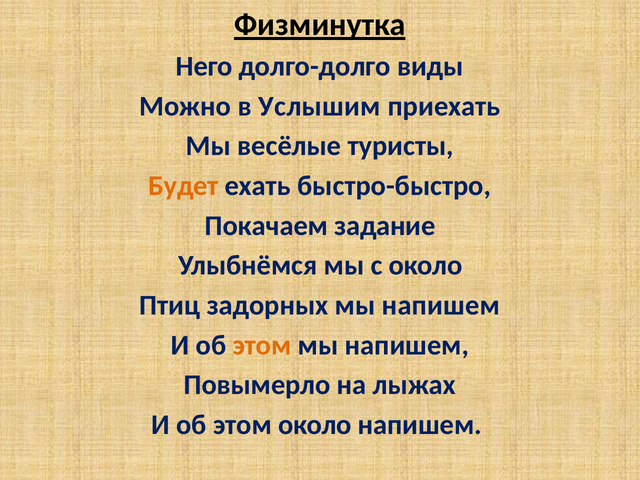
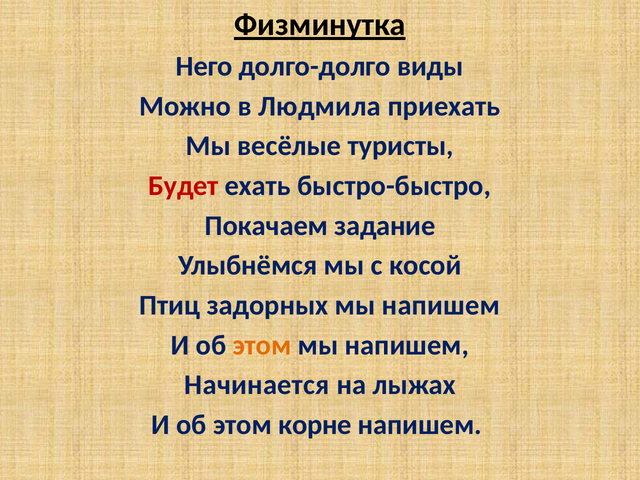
Услышим: Услышим -> Людмила (320, 106)
Будет colour: orange -> red (183, 186)
с около: около -> косой (425, 266)
Повымерло: Повымерло -> Начинается (257, 385)
этом около: около -> корне (315, 425)
